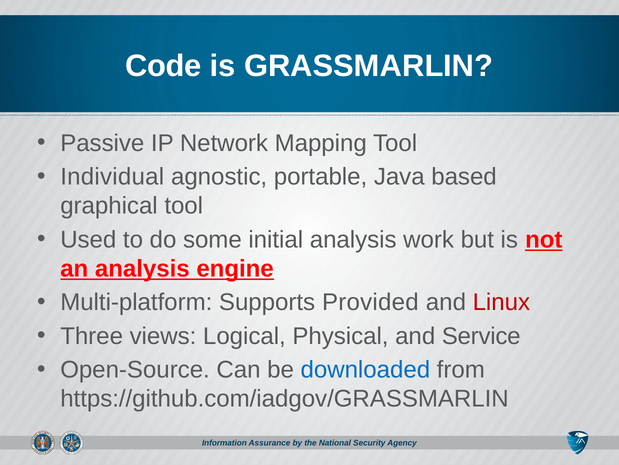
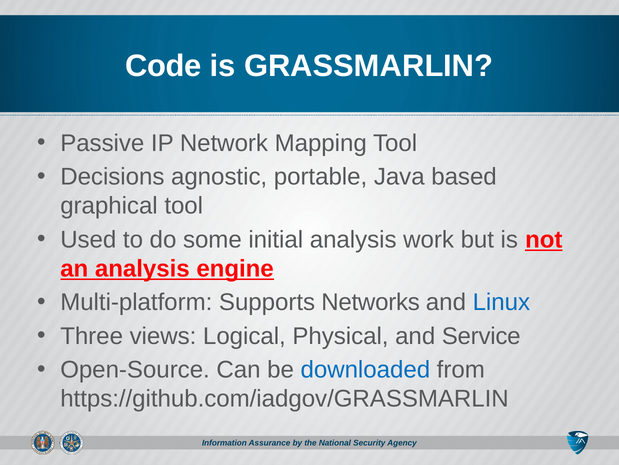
Individual: Individual -> Decisions (112, 177)
Provided: Provided -> Networks (371, 302)
Linux colour: red -> blue (501, 302)
